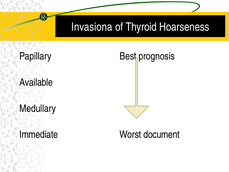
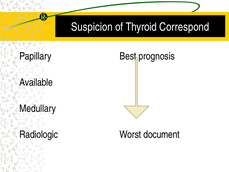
Invasiona: Invasiona -> Suspicion (92, 27)
Hoarseness: Hoarseness -> Correspond (184, 27)
Immediate: Immediate -> Radiologic (39, 134)
